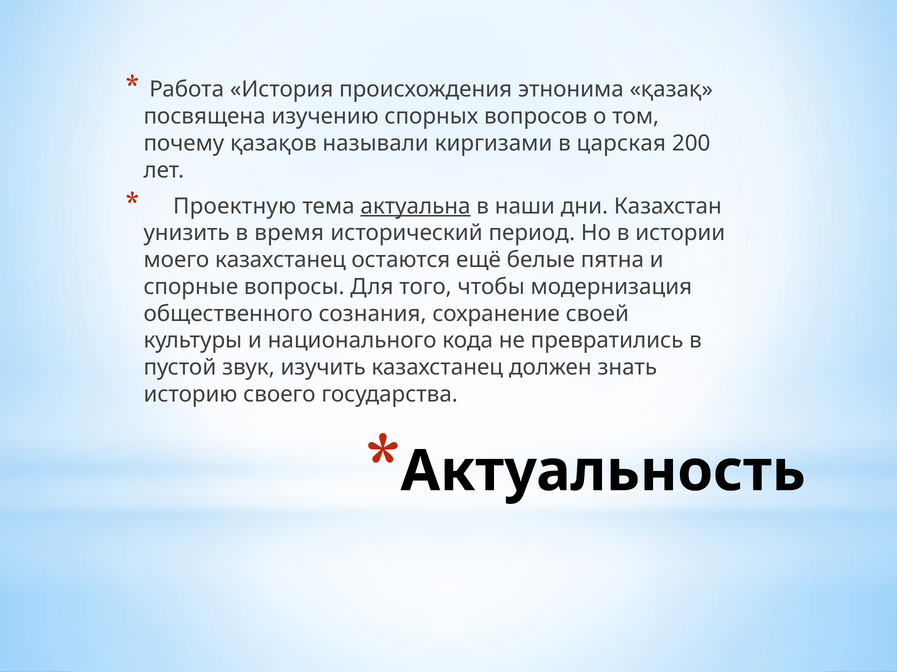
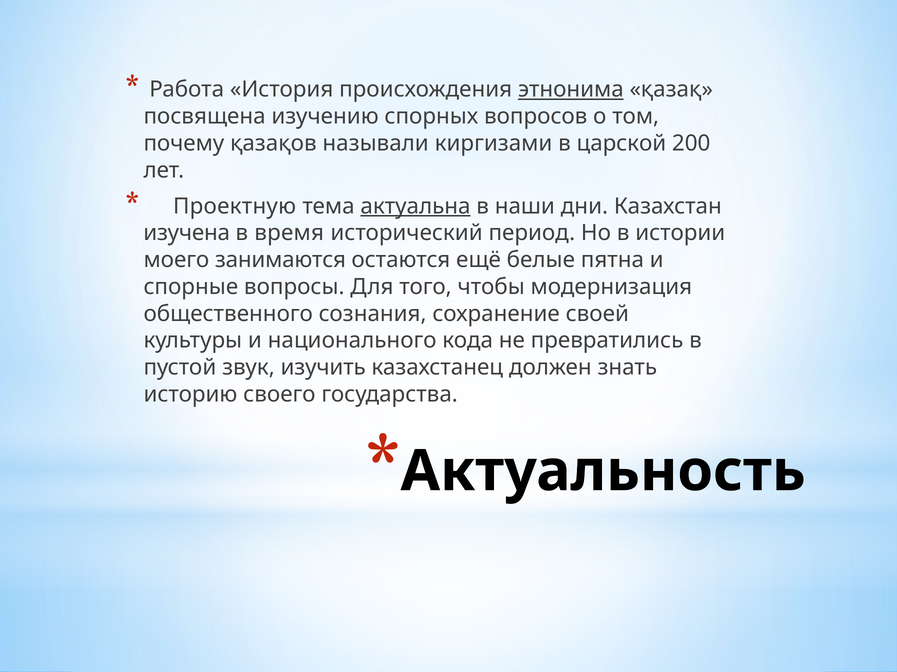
этнонима underline: none -> present (571, 90)
царская: царская -> царской (621, 143)
унизить: унизить -> изучена (187, 233)
моего казахстанец: казахстанец -> занимаются (280, 260)
